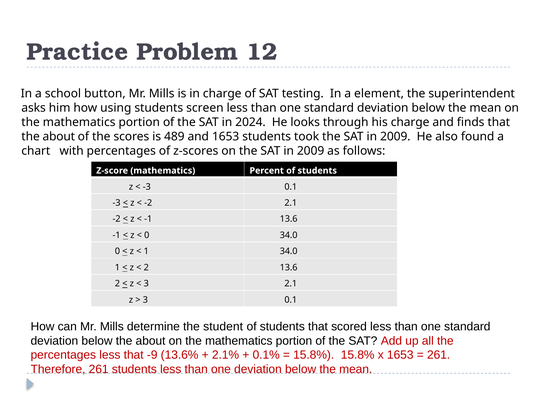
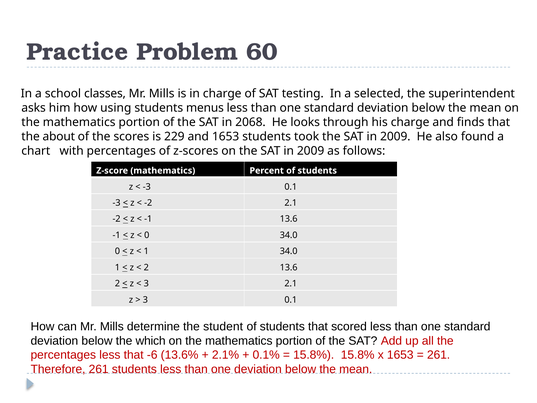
12: 12 -> 60 (262, 52)
button: button -> classes (105, 94)
element: element -> selected (379, 94)
screen: screen -> menus (205, 108)
2024: 2024 -> 2068 (250, 122)
489: 489 -> 229 (174, 137)
below the about: about -> which (151, 341)
-9: -9 -> -6 (152, 355)
